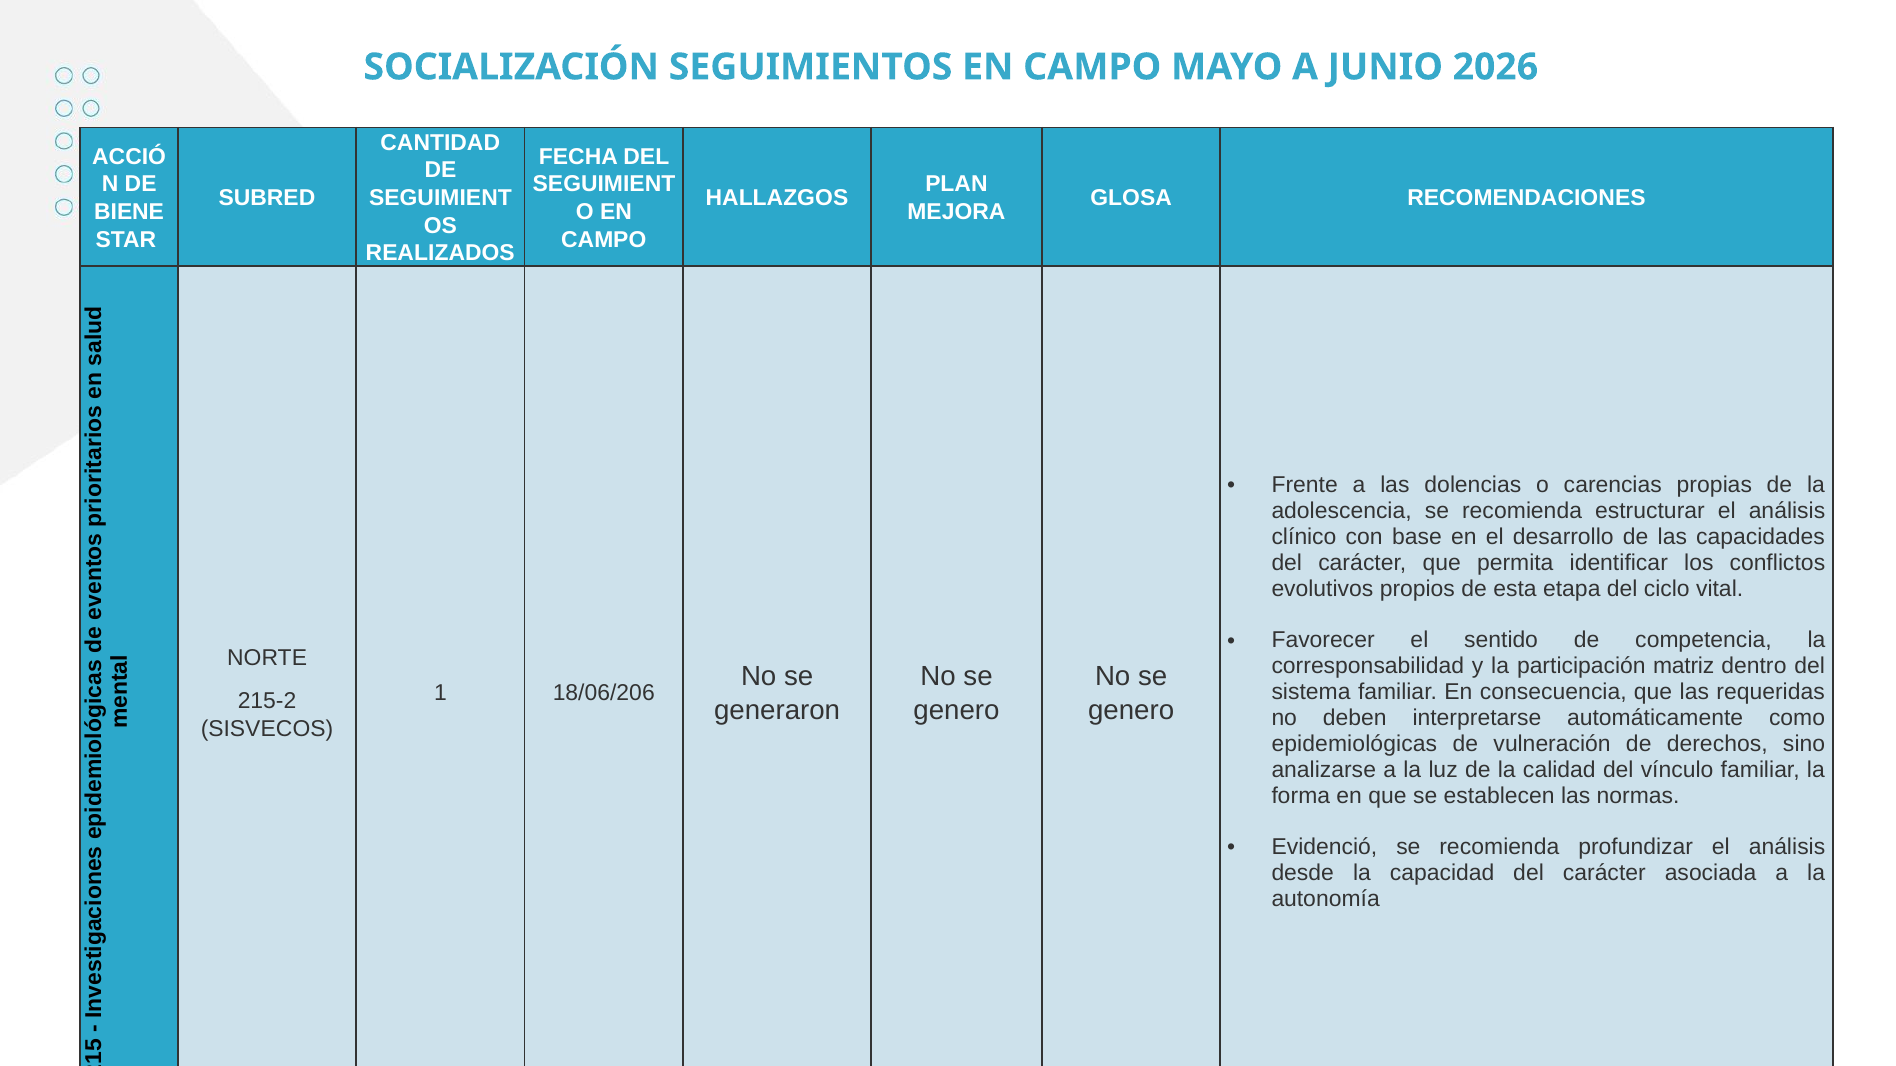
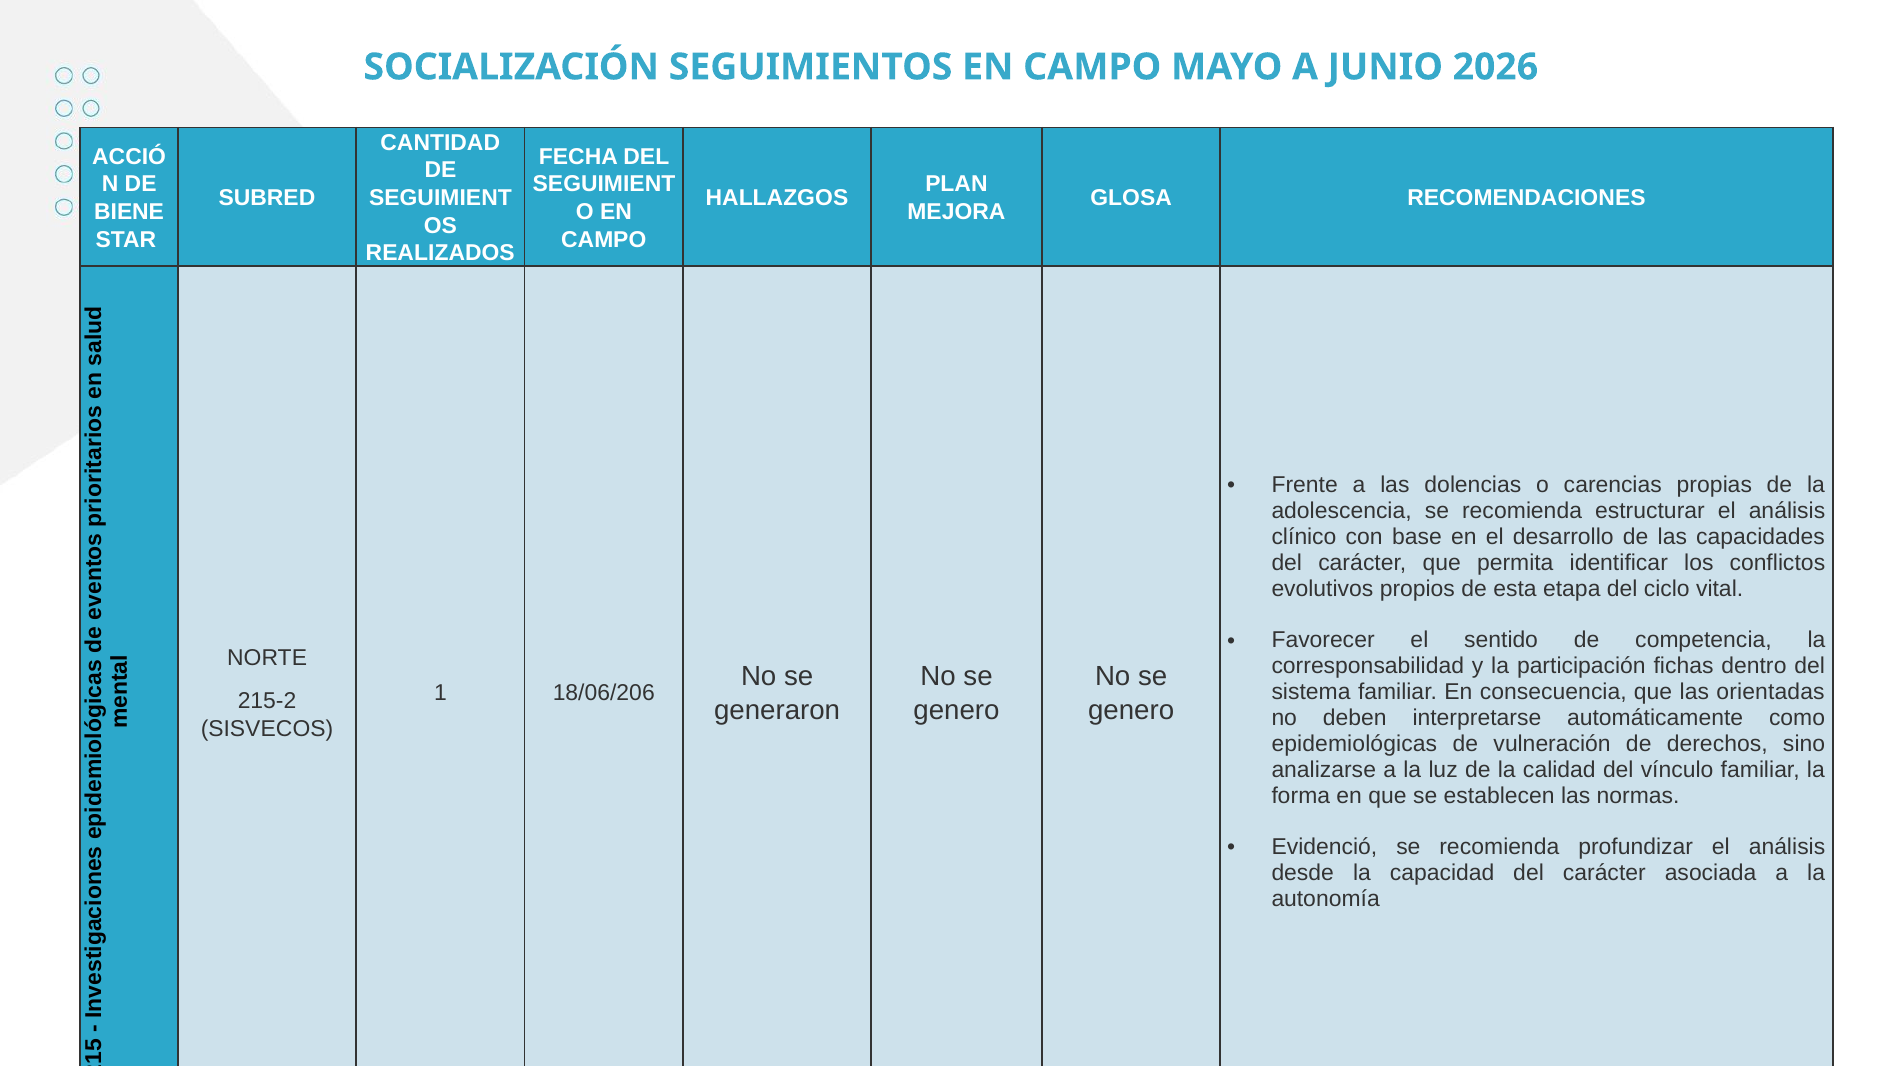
matriz: matriz -> fichas (1684, 667)
requeridas: requeridas -> orientadas (1771, 692)
